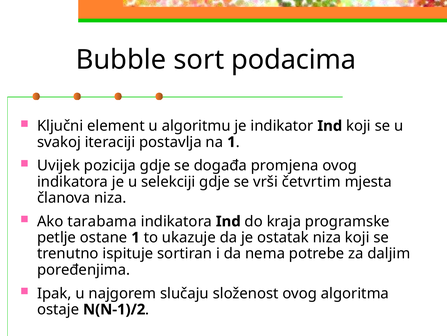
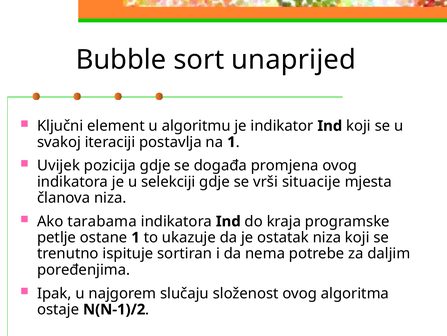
podacima: podacima -> unaprijed (294, 60)
četvrtim: četvrtim -> situacije (311, 181)
